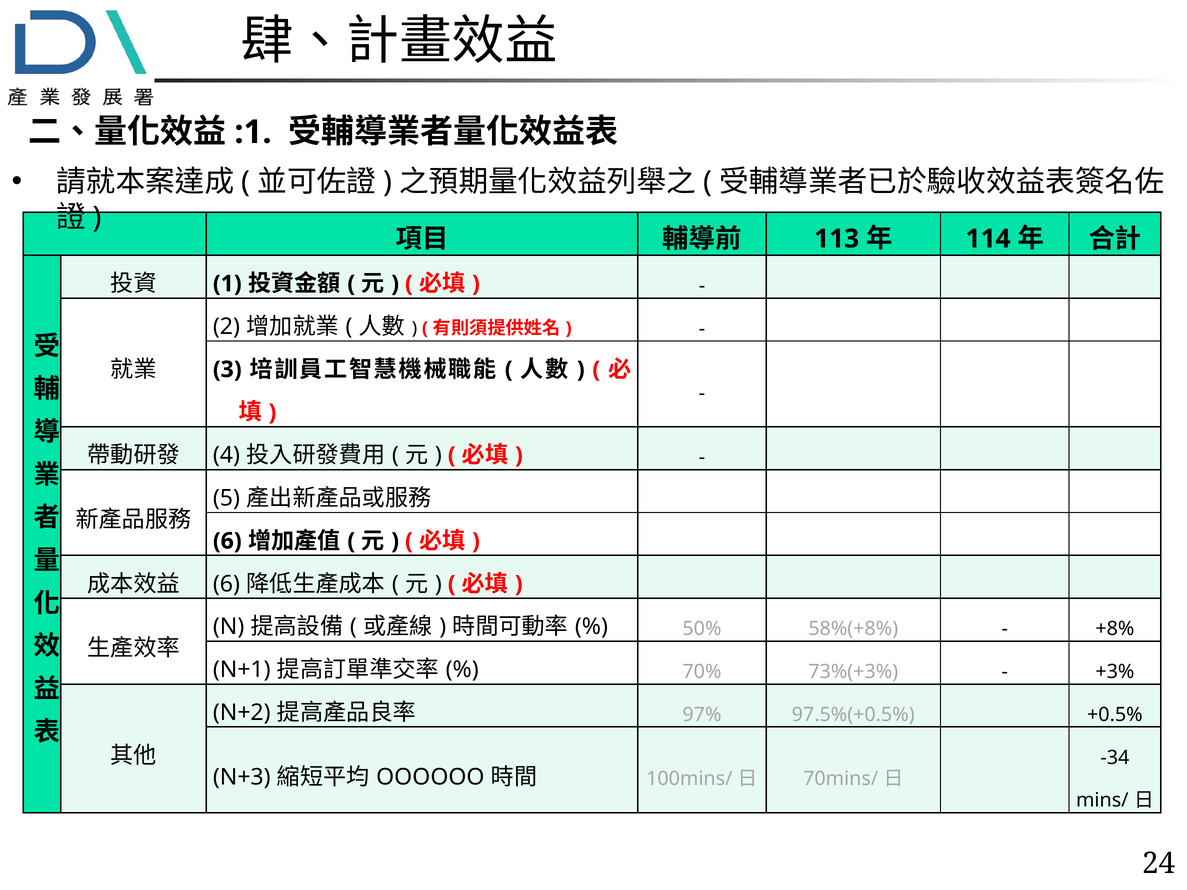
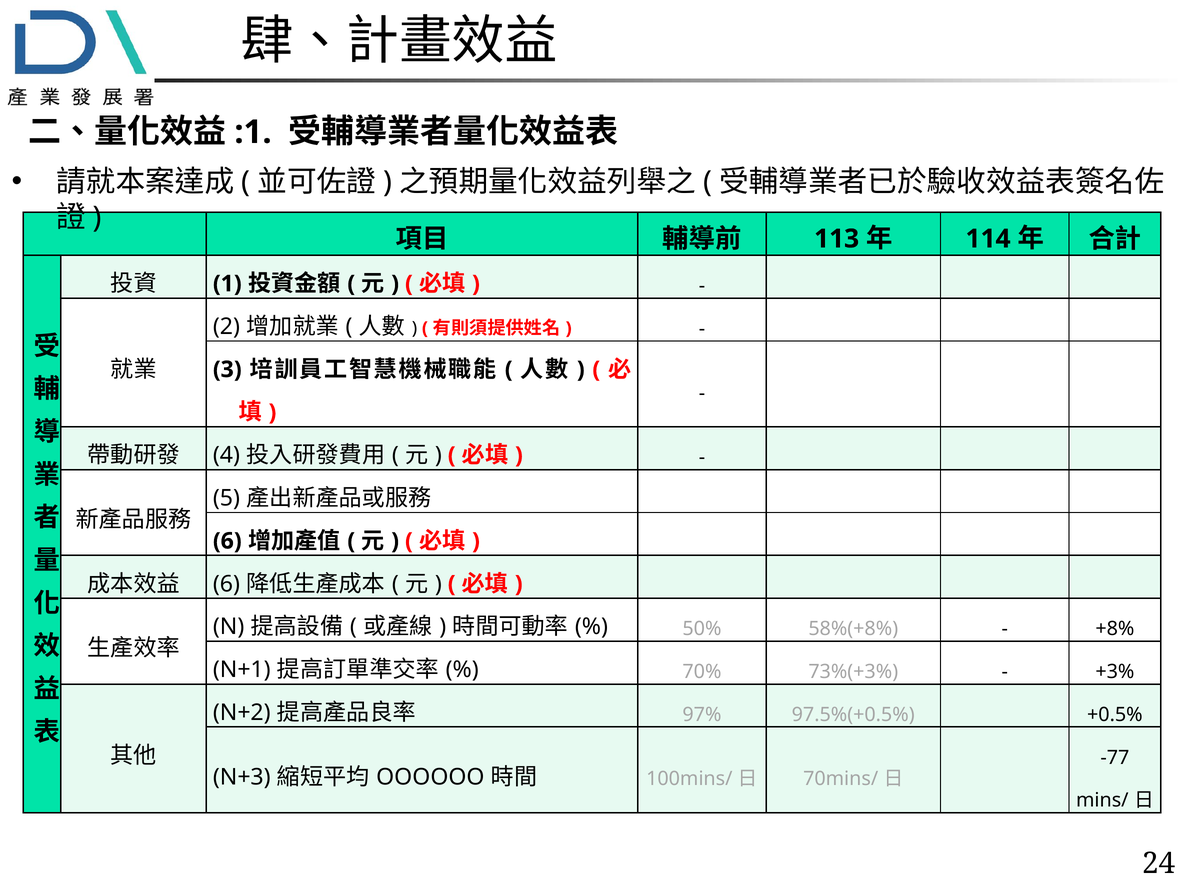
-34: -34 -> -77 (1115, 758)
